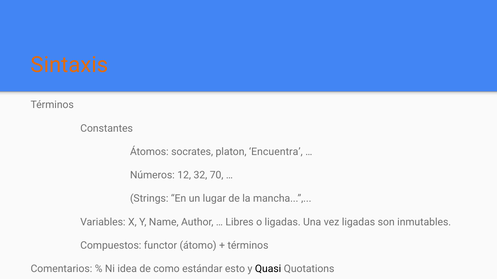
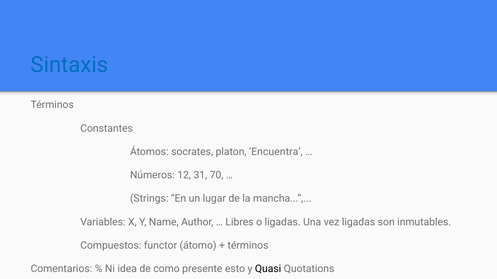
Sintaxis colour: orange -> blue (69, 65)
32: 32 -> 31 (200, 175)
estándar: estándar -> presente (202, 269)
